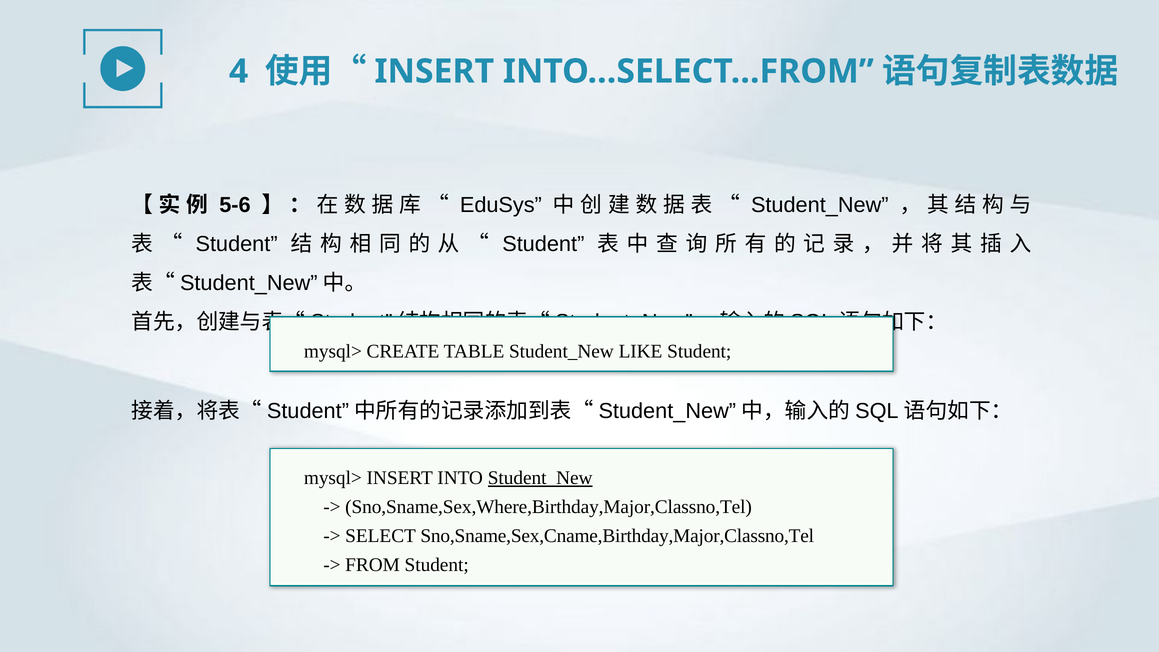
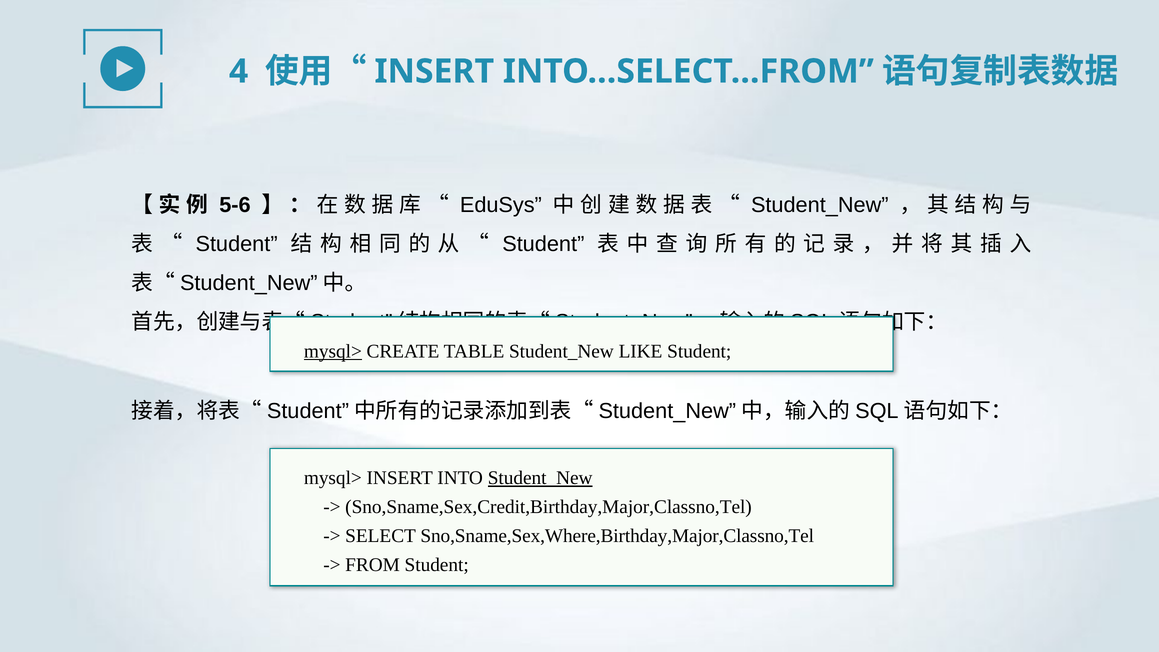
mysql> underline: none -> present (333, 351)
Sno,Sname,Sex,Where,Birthday,Major,Classno,Tel: Sno,Sname,Sex,Where,Birthday,Major,Classno,Tel -> Sno,Sname,Sex,Credit,Birthday,Major,Classno,Tel (549, 507)
Sno,Sname,Sex,Cname,Birthday,Major,Classno,Tel: Sno,Sname,Sex,Cname,Birthday,Major,Classno,Tel -> Sno,Sname,Sex,Where,Birthday,Major,Classno,Tel (617, 536)
